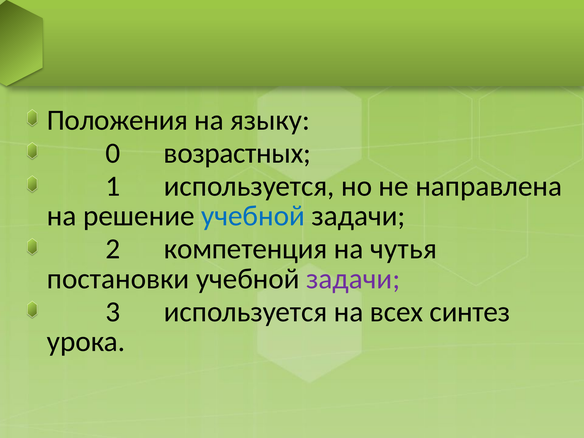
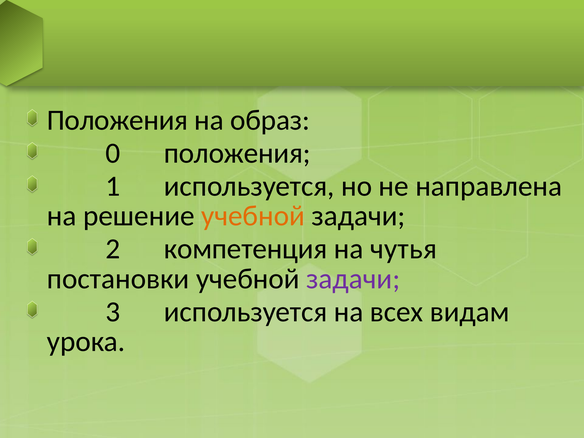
языку: языку -> образ (270, 120)
0 возрастных: возрастных -> положения (237, 153)
учебной colour: blue -> orange (253, 216)
синтез: синтез -> видам (470, 312)
